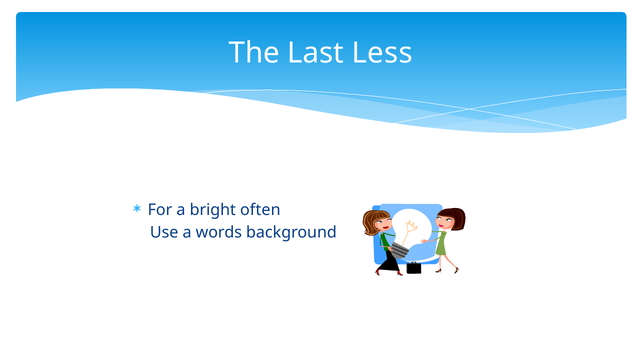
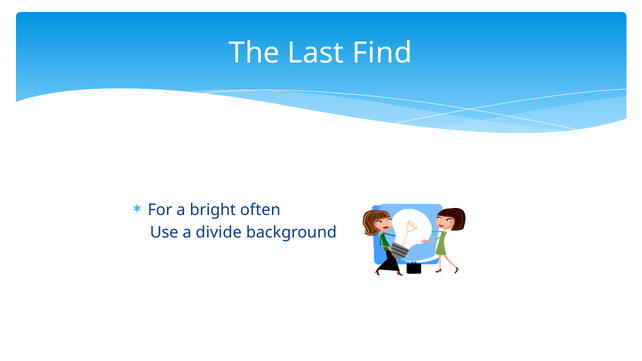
Less: Less -> Find (382, 53)
words: words -> divide (219, 233)
